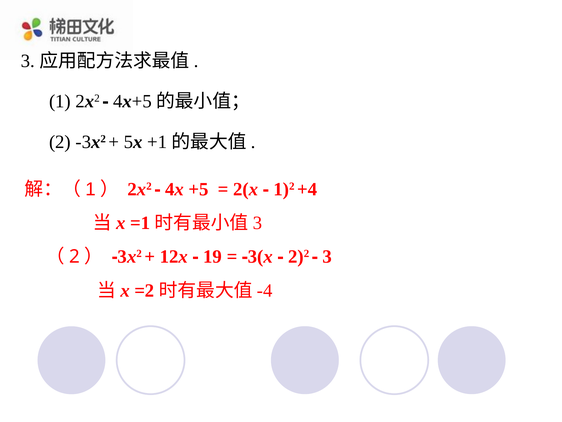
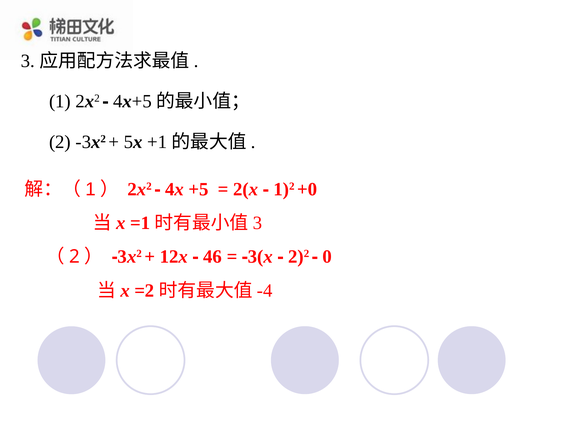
+4: +4 -> +0 (307, 189)
19: 19 -> 46 (213, 256)
3: 3 -> 0 (327, 256)
